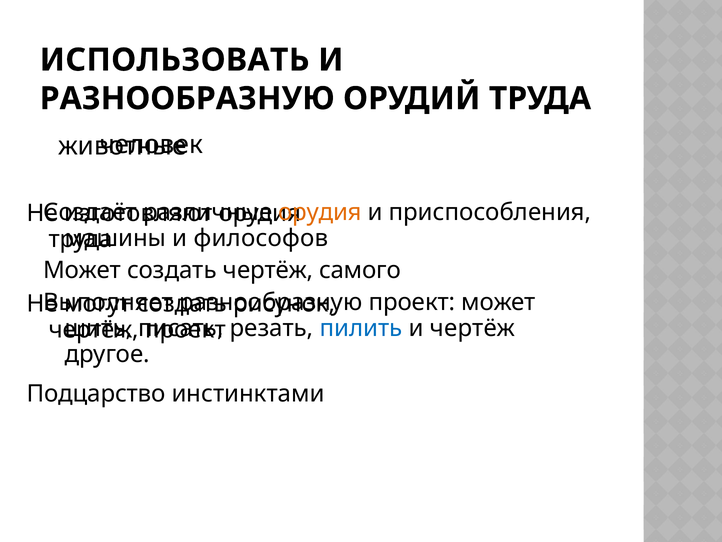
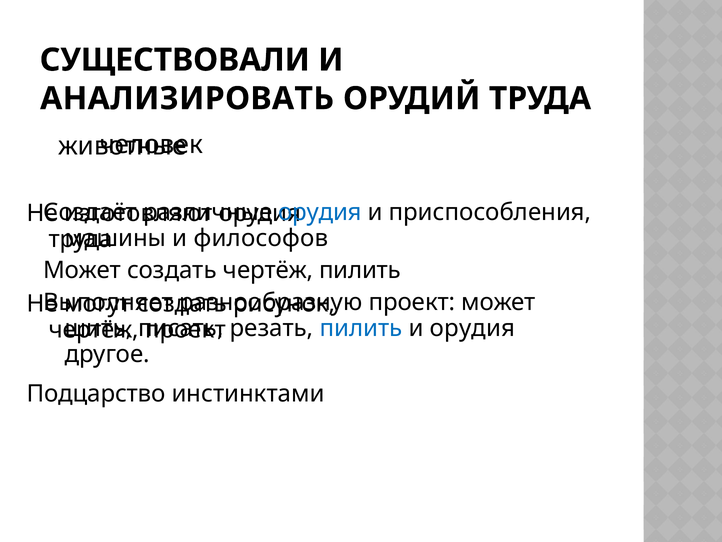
ИСПОЛЬЗОВАТЬ: ИСПОЛЬЗОВАТЬ -> СУЩЕСТВОВАЛИ (175, 60)
РАЗНООБРАЗНУЮ: РАЗНООБРАЗНУЮ -> АНАЛИЗИРОВАТЬ (187, 98)
орудия colour: orange -> blue (320, 212)
чертёж самого: самого -> пилить (360, 270)
и чертёж: чертёж -> орудия (473, 328)
